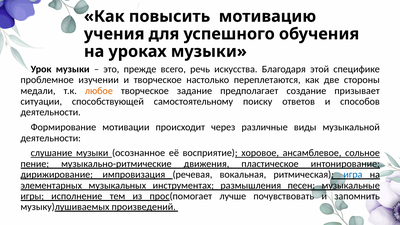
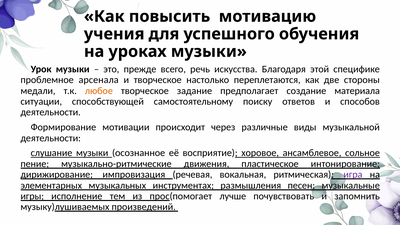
изучении: изучении -> арсенала (99, 80)
призывает: призывает -> материала (357, 91)
игра colour: blue -> purple (353, 175)
